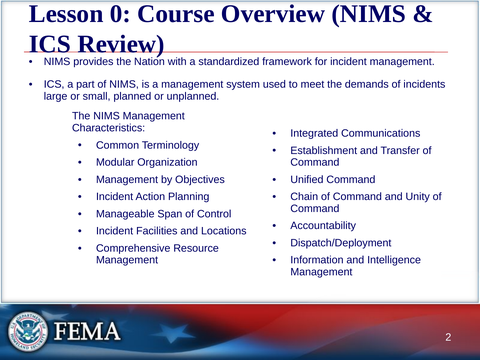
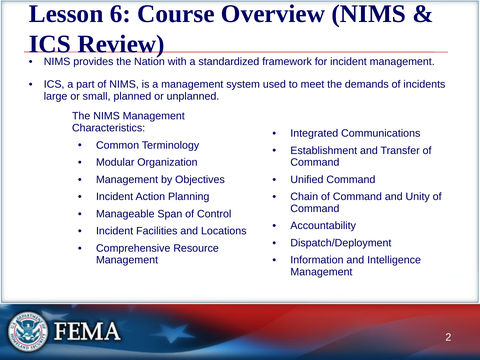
0: 0 -> 6 (120, 14)
